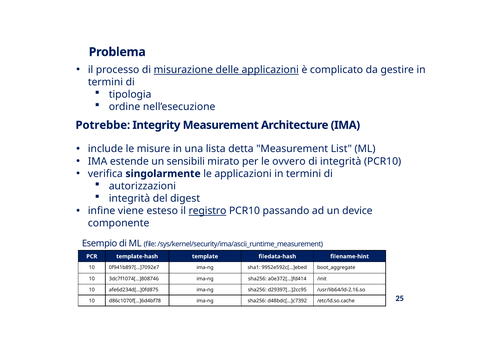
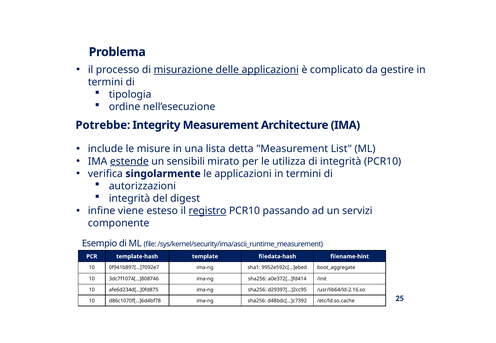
estende underline: none -> present (129, 161)
ovvero: ovvero -> utilizza (289, 161)
device: device -> servizi (357, 211)
